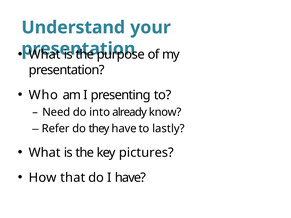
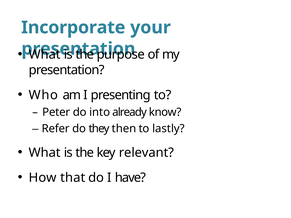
Understand: Understand -> Incorporate (73, 28)
Need: Need -> Peter (56, 112)
they have: have -> then (124, 129)
pictures: pictures -> relevant (146, 153)
